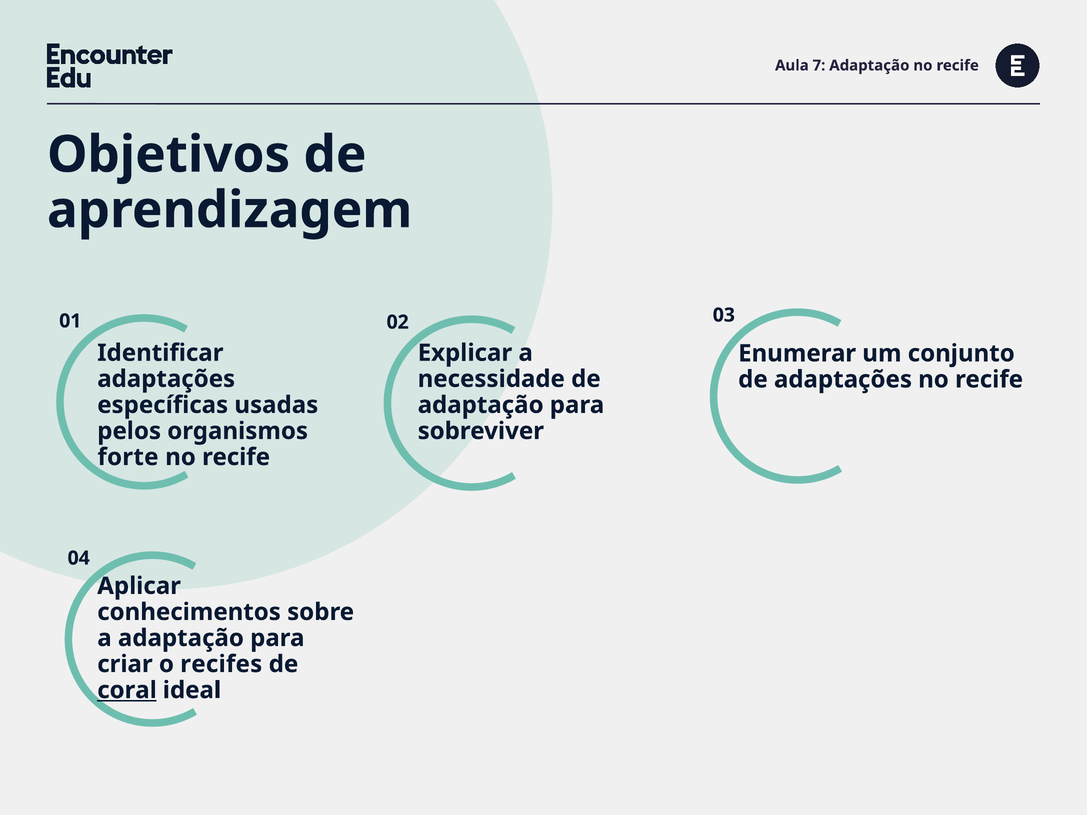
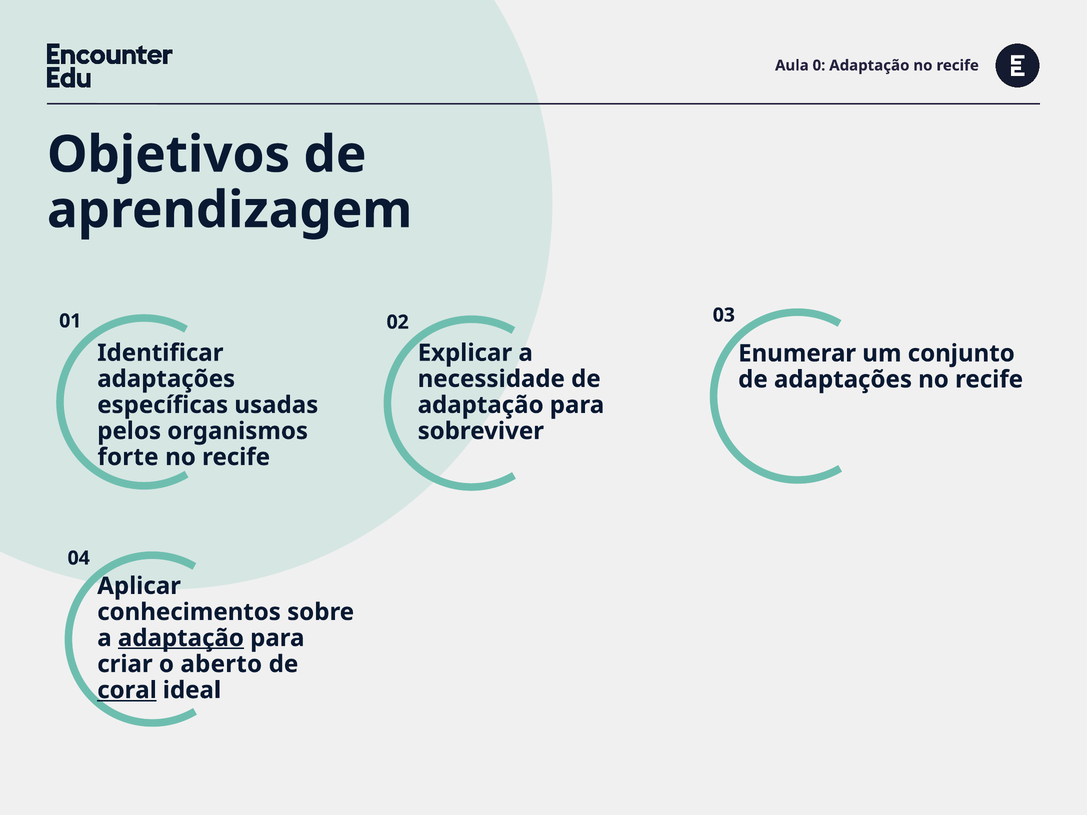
7: 7 -> 0 (819, 65)
adaptação underline: none -> present (181, 638)
recifes: recifes -> aberto (221, 664)
